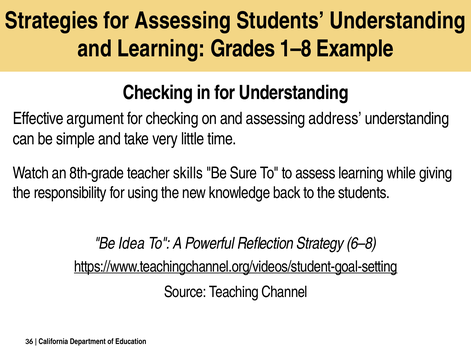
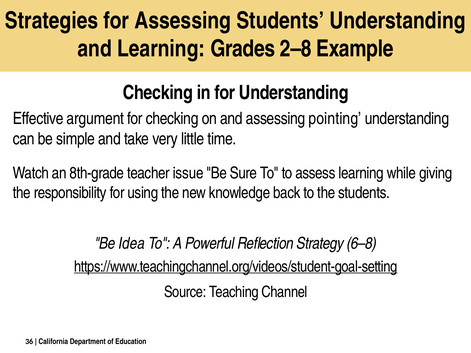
1–8: 1–8 -> 2–8 (296, 49)
address: address -> pointing (335, 119)
skills: skills -> issue (188, 173)
